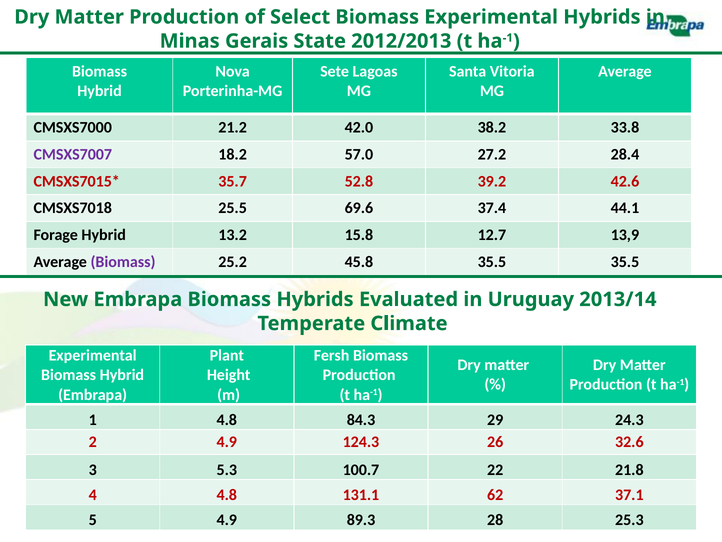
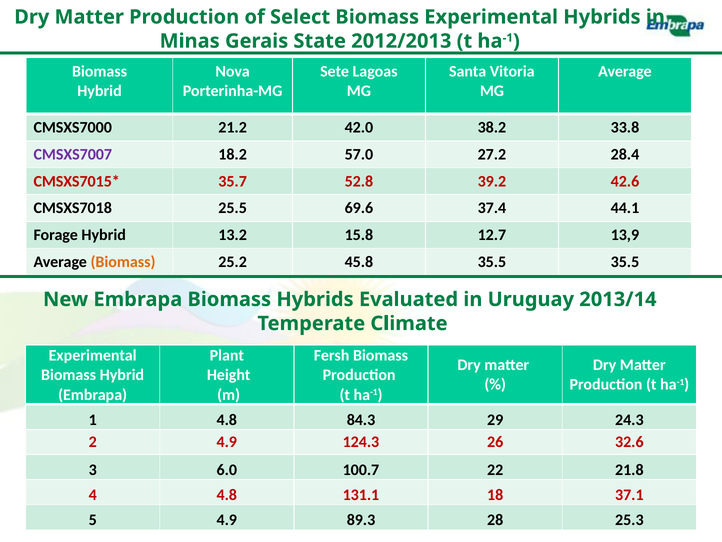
Biomass colour: purple -> orange (123, 262)
5.3: 5.3 -> 6.0 (227, 470)
62: 62 -> 18 (495, 495)
